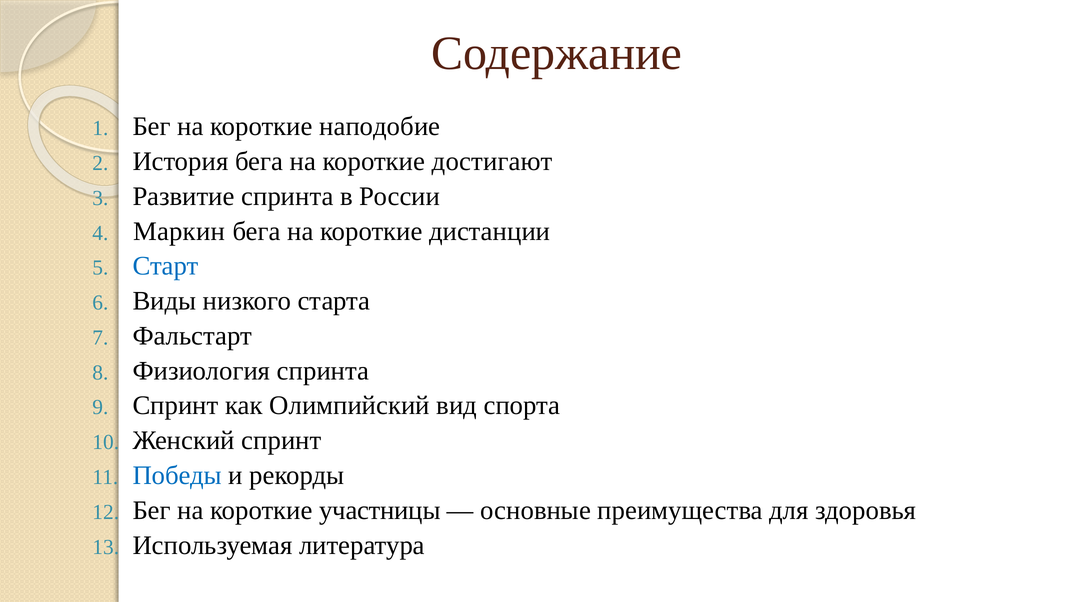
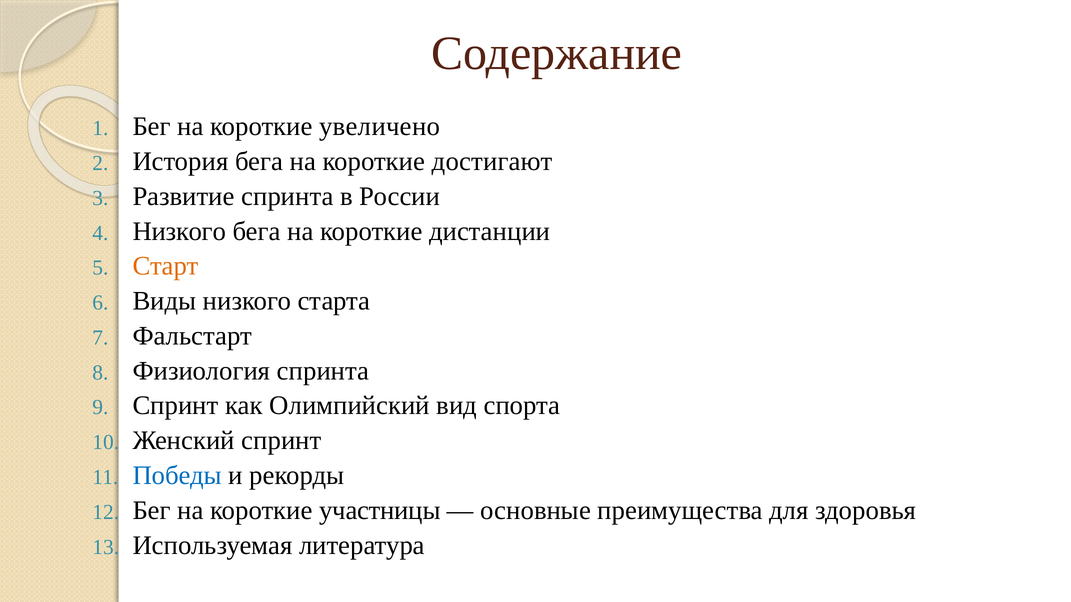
наподобие: наподобие -> увеличено (380, 127)
Маркин: Маркин -> Низкого (179, 231)
Старт colour: blue -> orange (166, 266)
